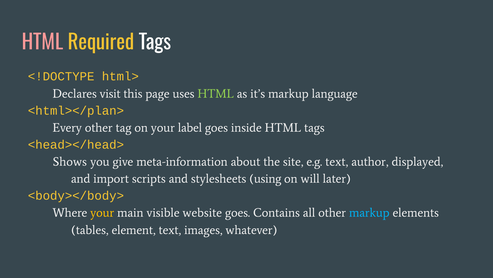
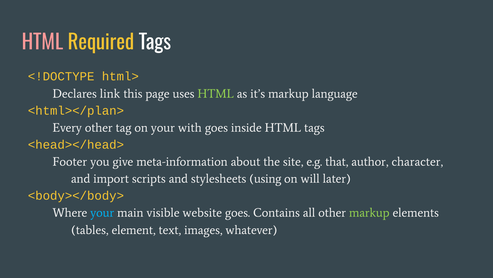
visit: visit -> link (110, 93)
label: label -> with (190, 127)
Shows: Shows -> Footer (70, 161)
e.g text: text -> that (337, 161)
displayed: displayed -> character (417, 161)
your colour: yellow -> light blue (102, 212)
markup colour: light blue -> light green (369, 212)
